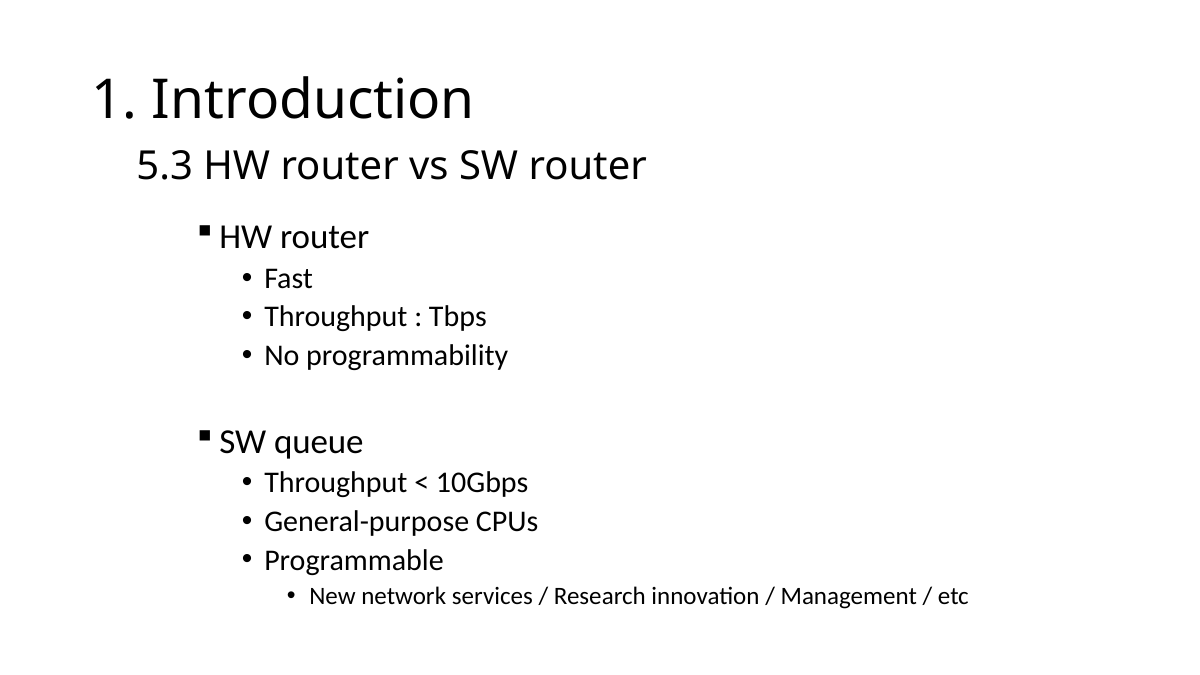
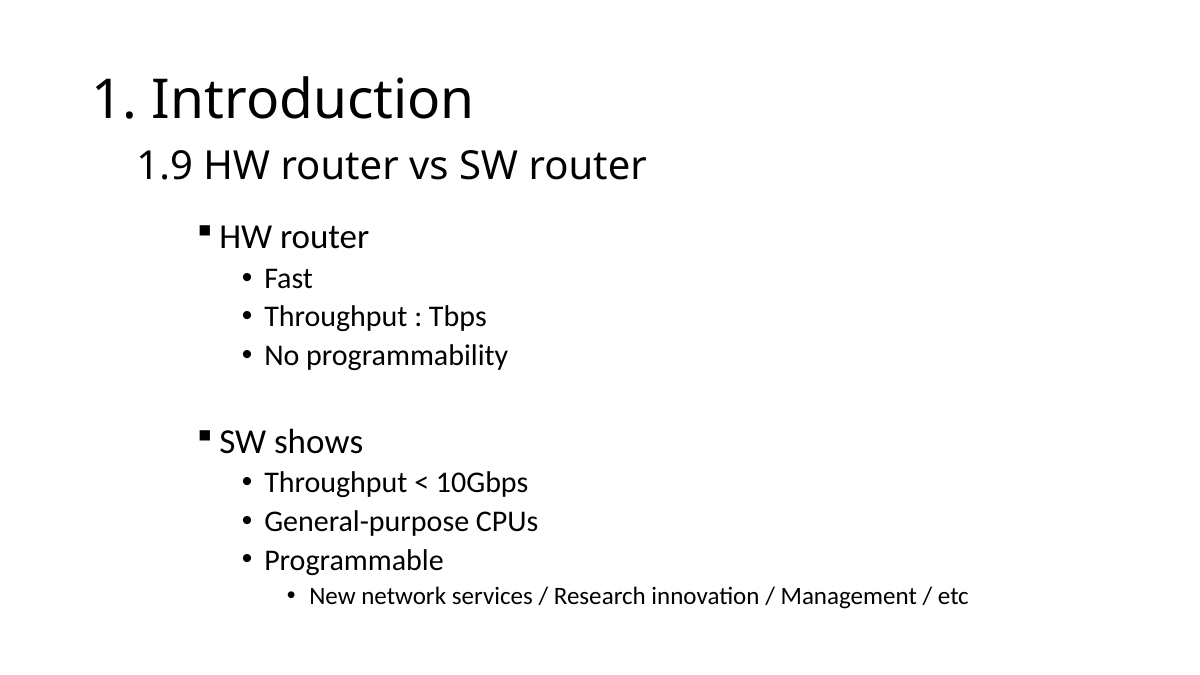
5.3: 5.3 -> 1.9 (165, 166)
queue: queue -> shows (319, 442)
